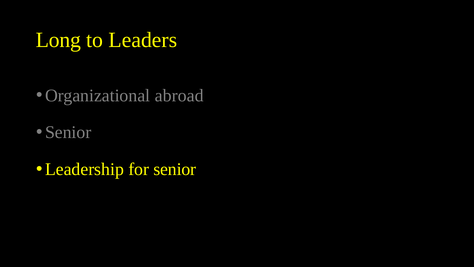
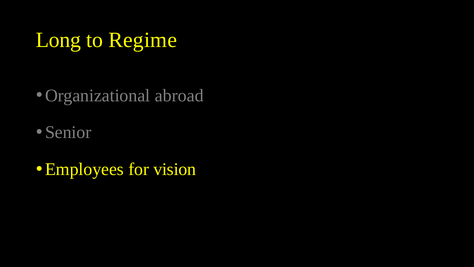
Leaders: Leaders -> Regime (143, 40)
Leadership: Leadership -> Employees (84, 169)
for senior: senior -> vision (175, 169)
